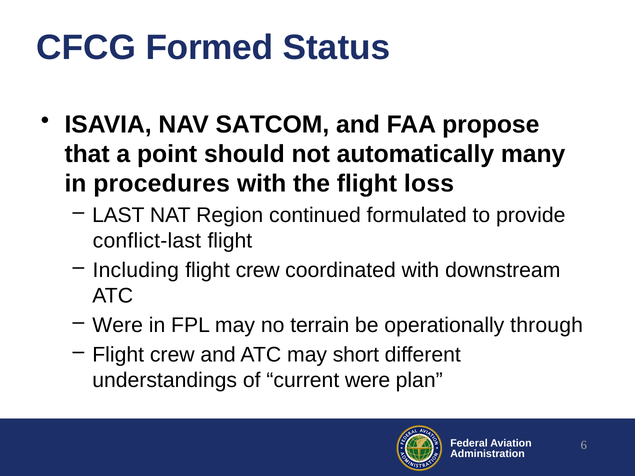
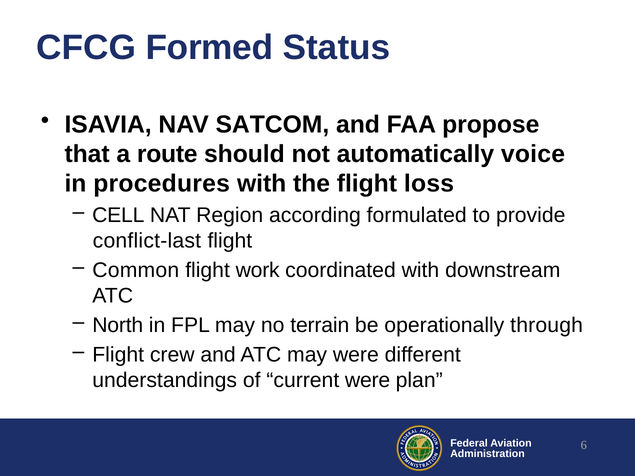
point: point -> route (167, 154)
many: many -> voice (533, 154)
LAST: LAST -> CELL (118, 215)
continued: continued -> according (315, 215)
Including: Including -> Common (136, 270)
crew: crew -> work (258, 270)
Were: Were -> North (118, 325)
may short: short -> were (356, 355)
